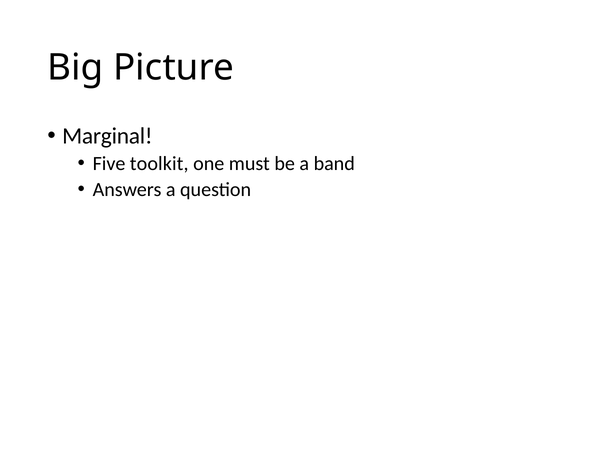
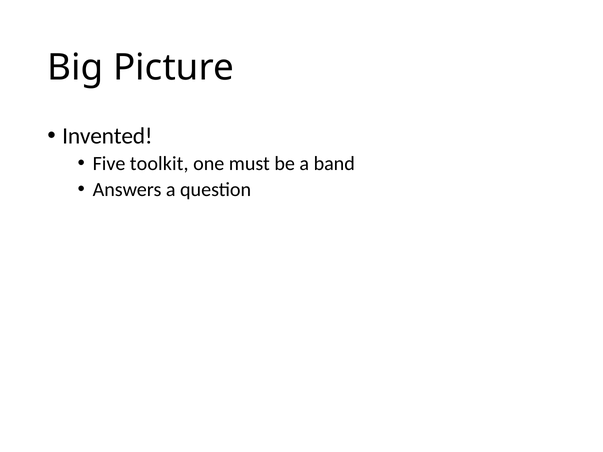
Marginal: Marginal -> Invented (107, 136)
